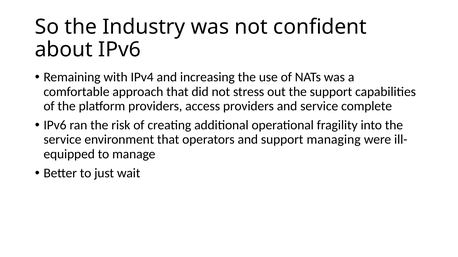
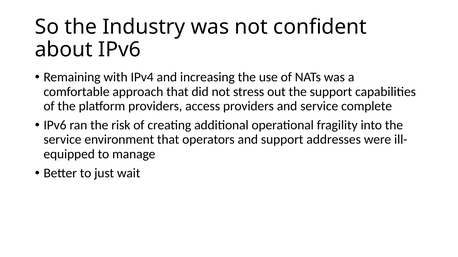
managing: managing -> addresses (334, 140)
